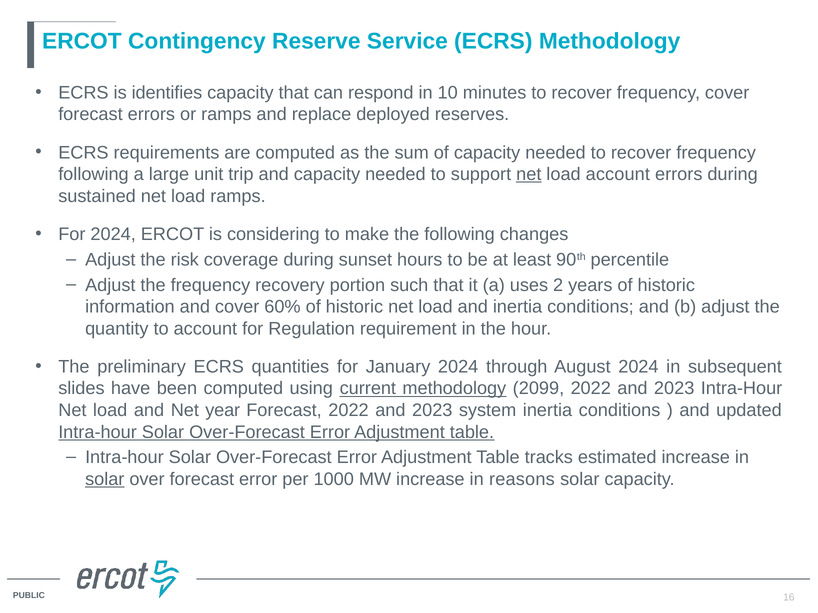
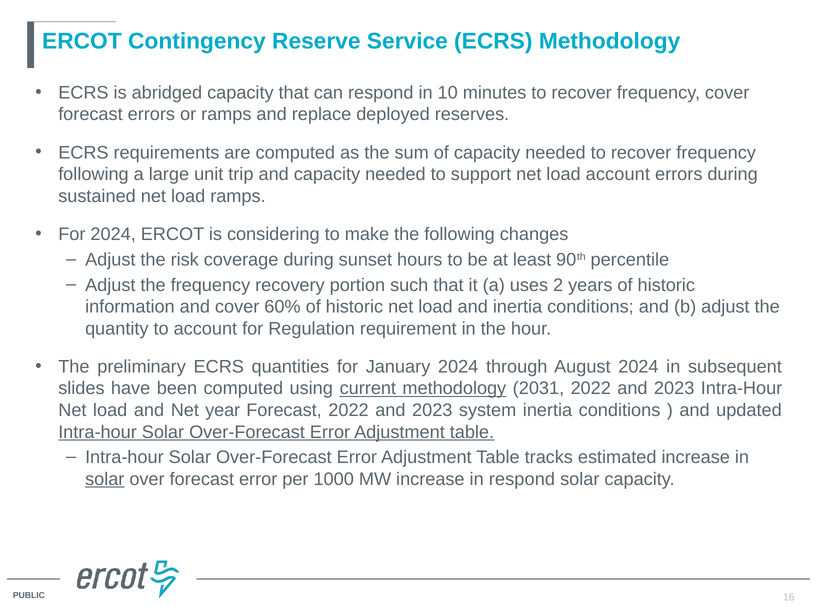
identifies: identifies -> abridged (167, 93)
net underline: present -> none (529, 174)
2099: 2099 -> 2031 (538, 389)
in reasons: reasons -> respond (522, 480)
